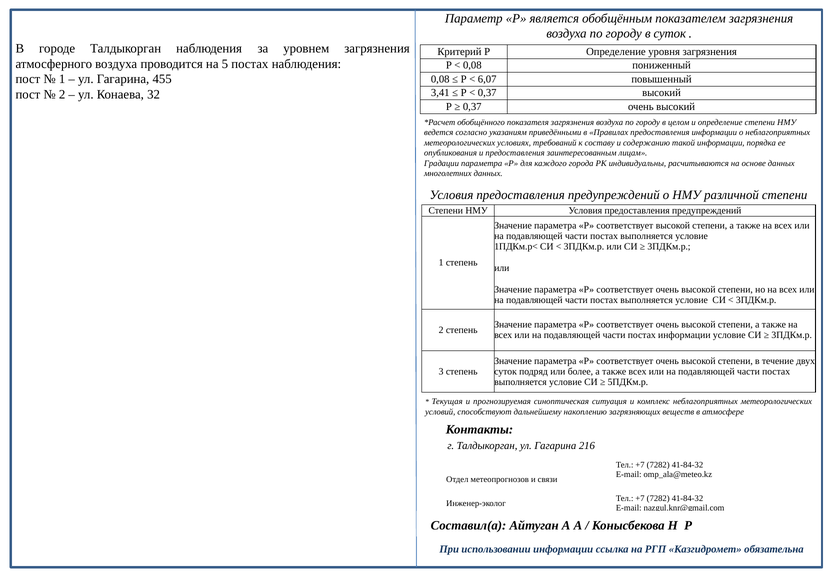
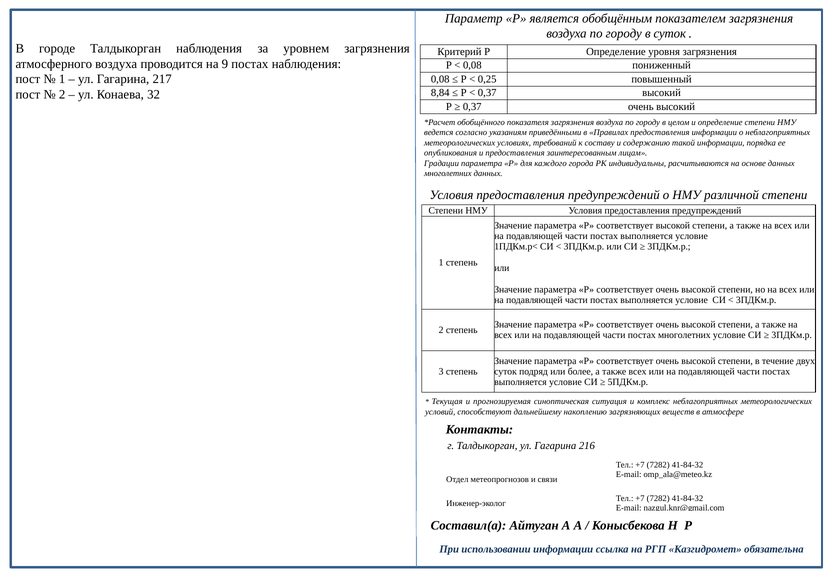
5: 5 -> 9 (225, 64)
455: 455 -> 217 (162, 79)
6,07: 6,07 -> 0,25 (487, 79)
3,41: 3,41 -> 8,84 (440, 93)
постах информации: информации -> многолетних (684, 335)
